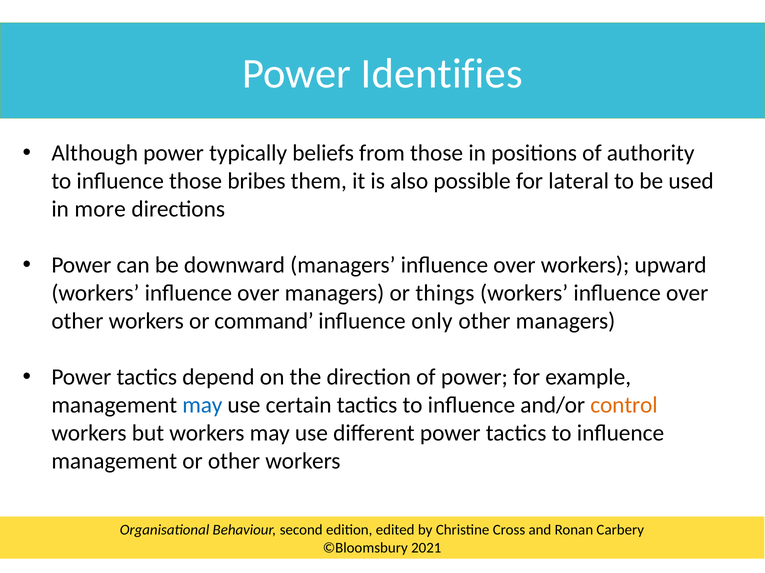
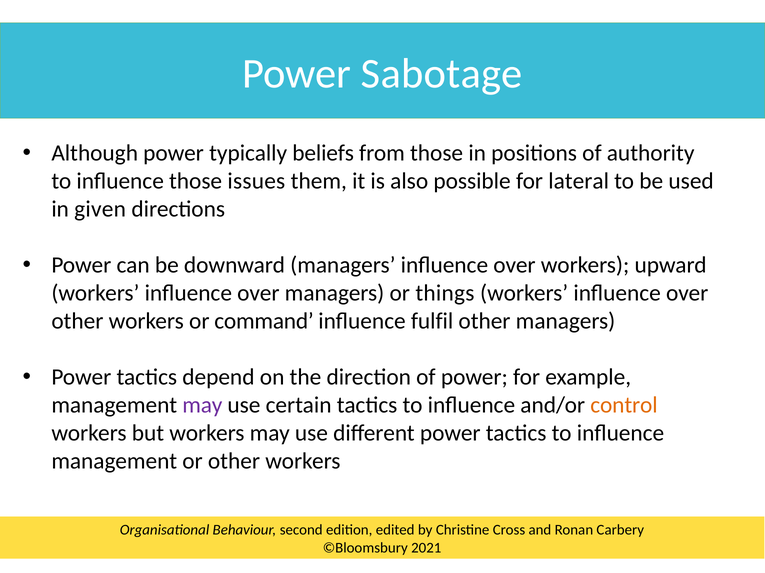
Identifies: Identifies -> Sabotage (442, 74)
bribes: bribes -> issues (256, 181)
more: more -> given (100, 209)
only: only -> fulfil (432, 322)
may colour: blue -> purple (202, 406)
